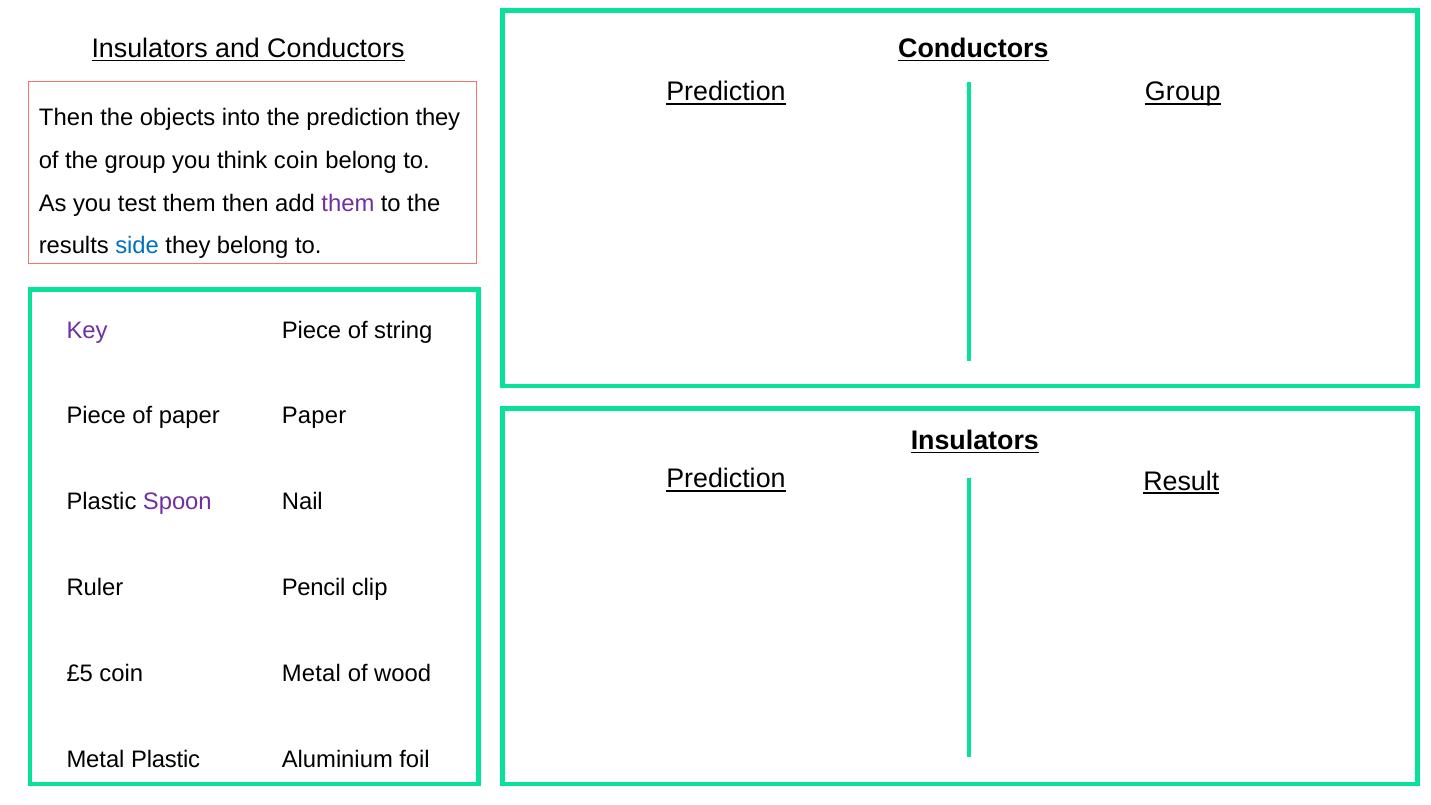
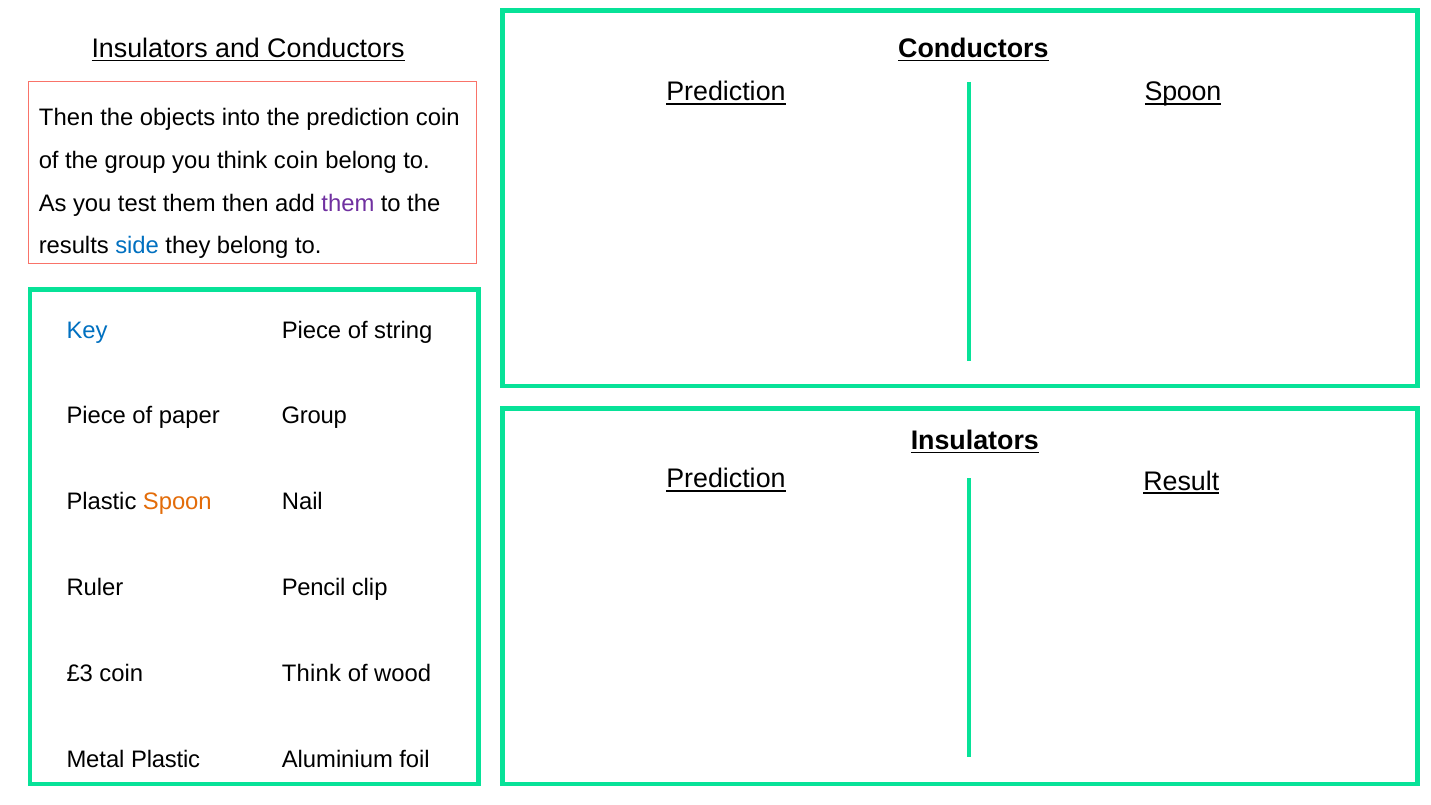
Prediction Group: Group -> Spoon (1183, 92)
prediction they: they -> coin (438, 117)
Key colour: purple -> blue (87, 330)
Paper: Paper -> Group (314, 416)
Spoon colour: purple -> orange (177, 502)
£5: £5 -> £3 (80, 673)
Metal: Metal -> Think (311, 673)
